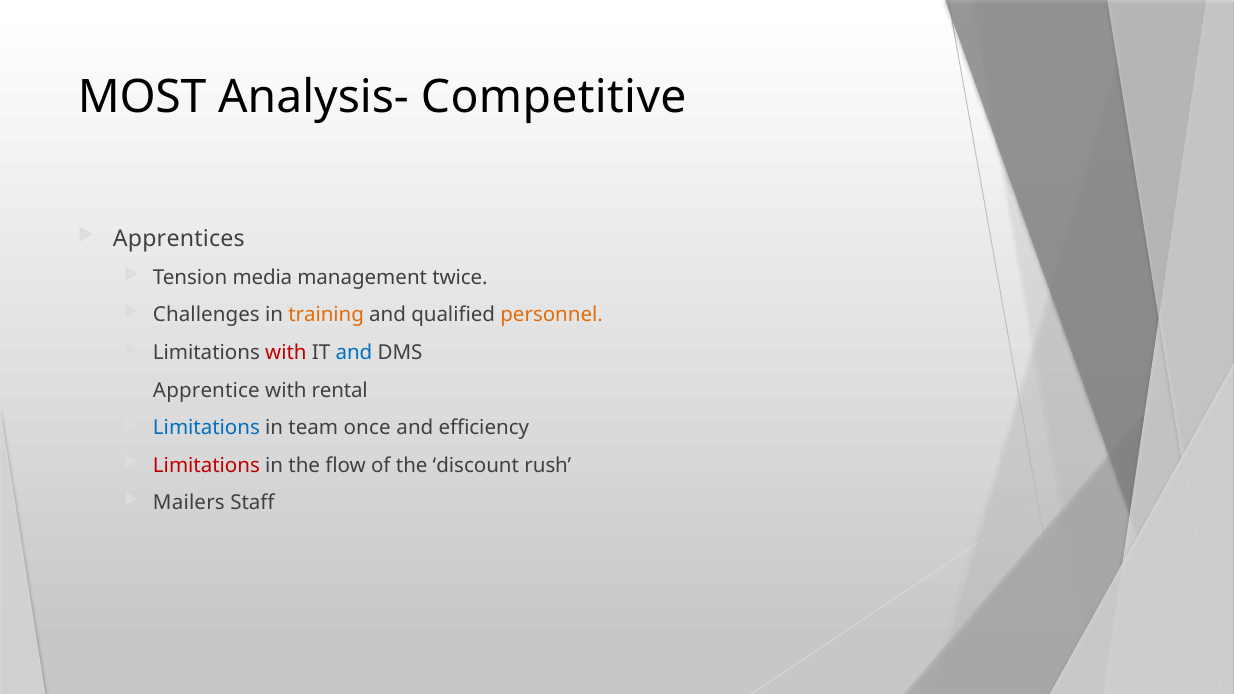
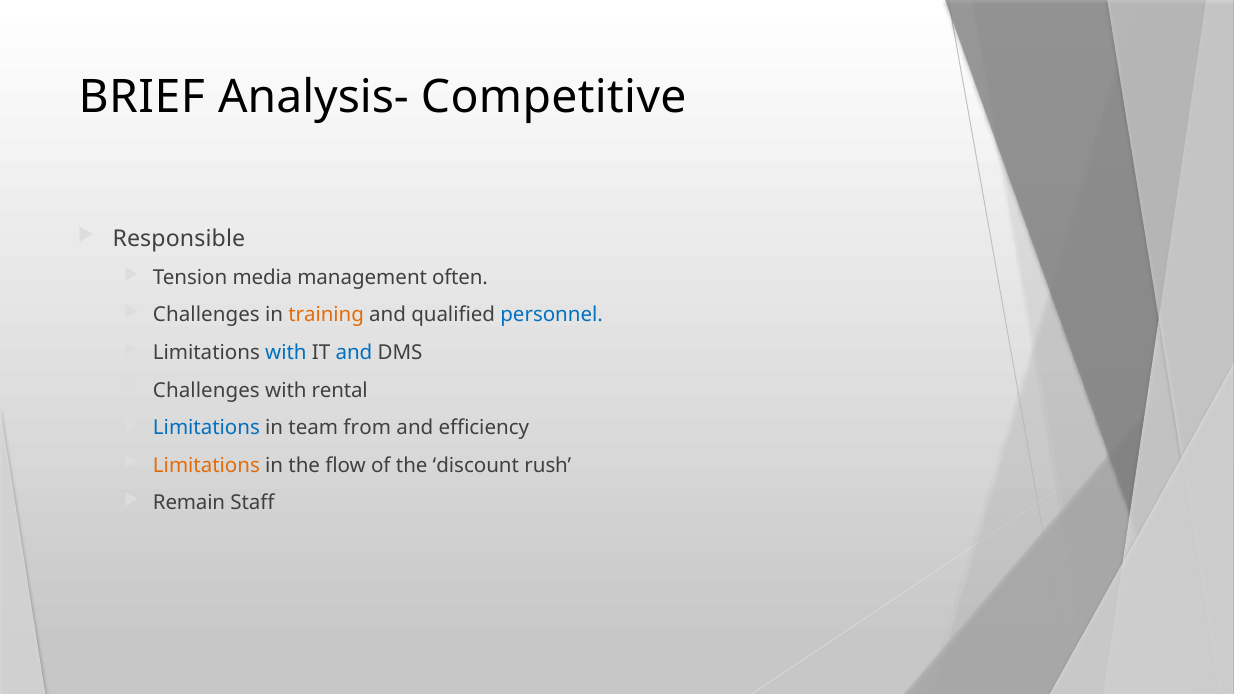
MOST: MOST -> BRIEF (142, 97)
Apprentices: Apprentices -> Responsible (179, 239)
twice: twice -> often (460, 278)
personnel colour: orange -> blue (552, 315)
with colour: red -> blue (286, 353)
Apprentice: Apprentice -> Challenges (206, 390)
once: once -> from (367, 428)
Limitations colour: red -> orange (206, 465)
Mailers: Mailers -> Remain (189, 503)
